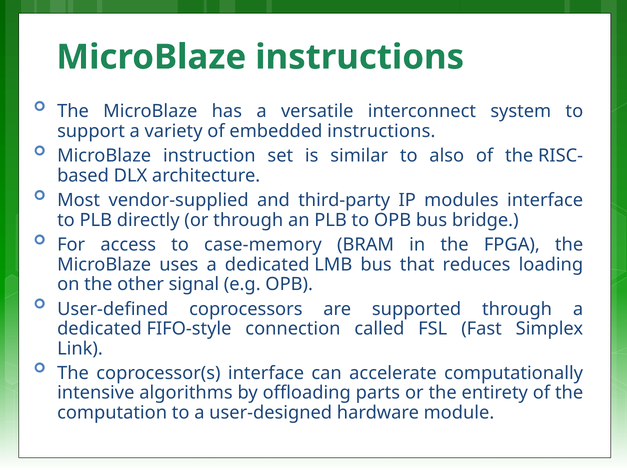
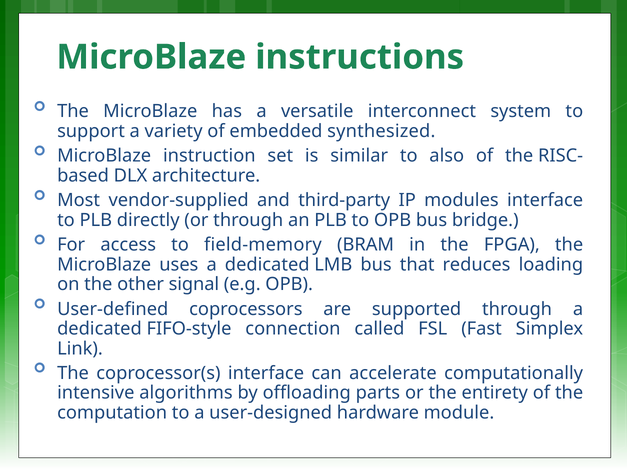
embedded instructions: instructions -> synthesized (381, 131)
case-memory: case-memory -> field-memory (263, 245)
